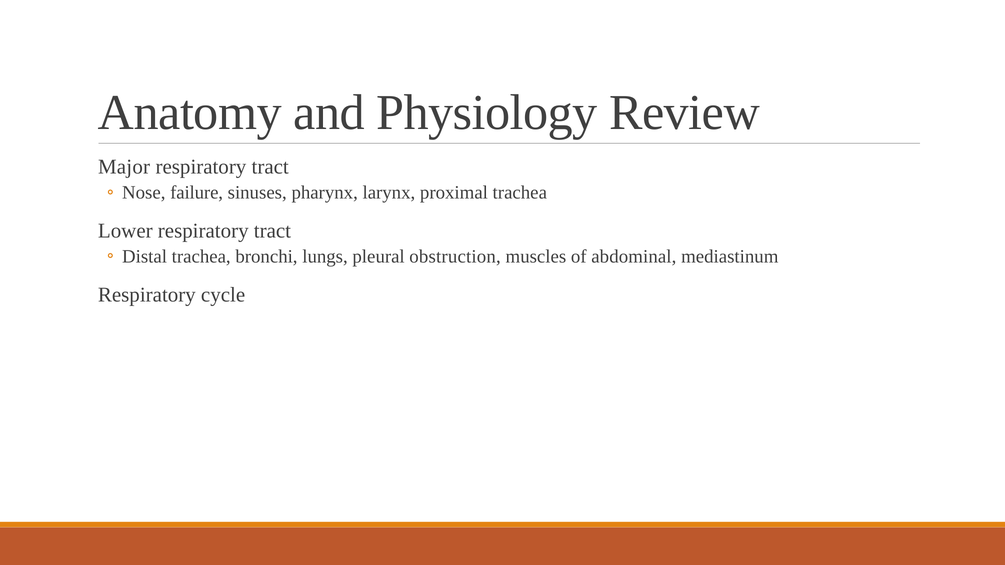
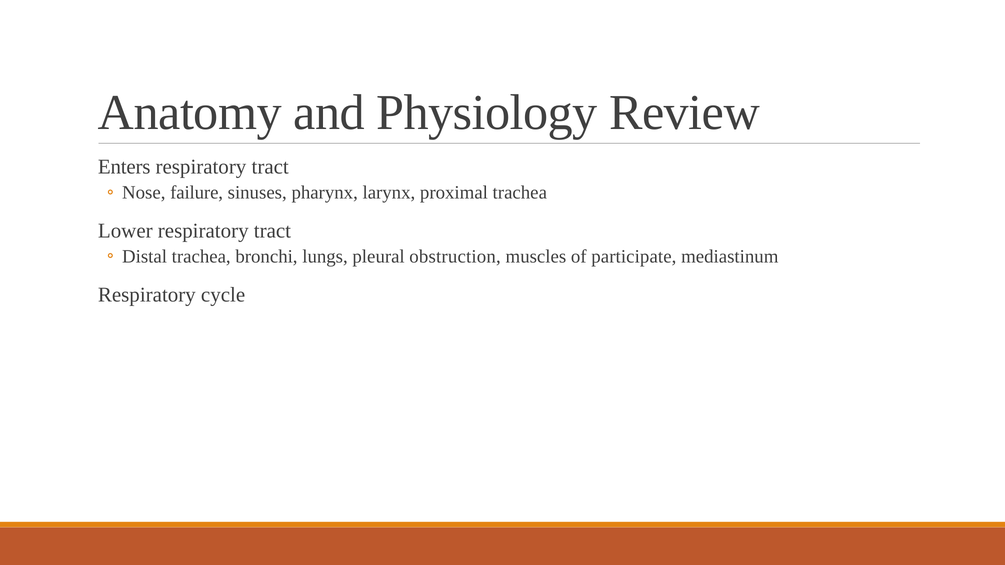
Major: Major -> Enters (124, 167)
abdominal: abdominal -> participate (634, 257)
